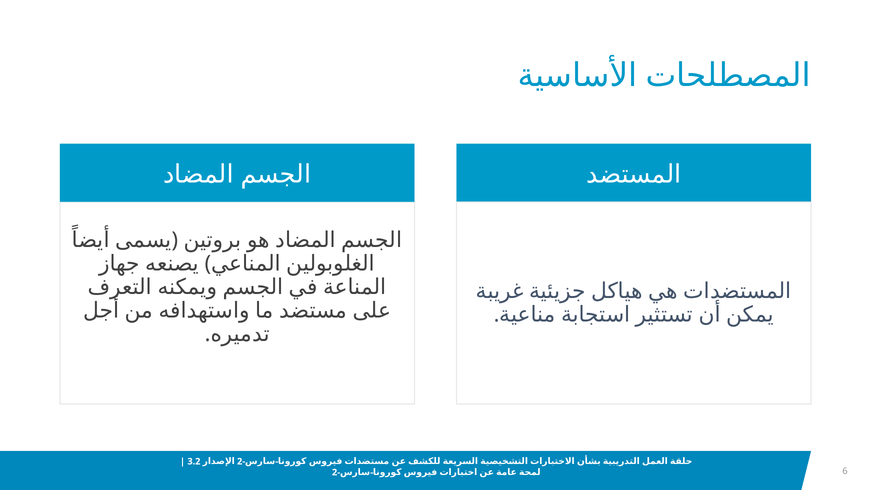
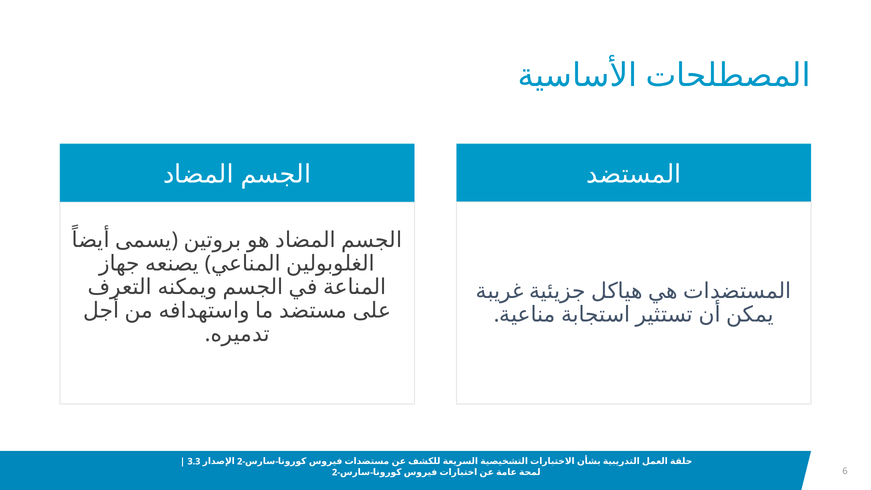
3.2: 3.2 -> 3.3 (194, 461)
